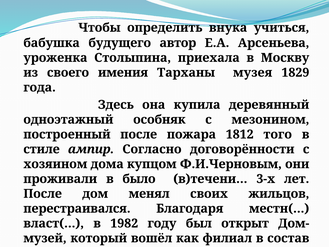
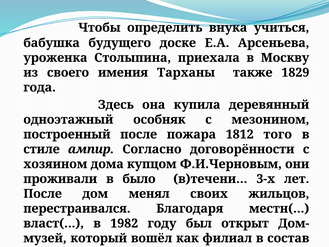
автор: автор -> доске (178, 43)
Тарханы музея: музея -> также (253, 73)
